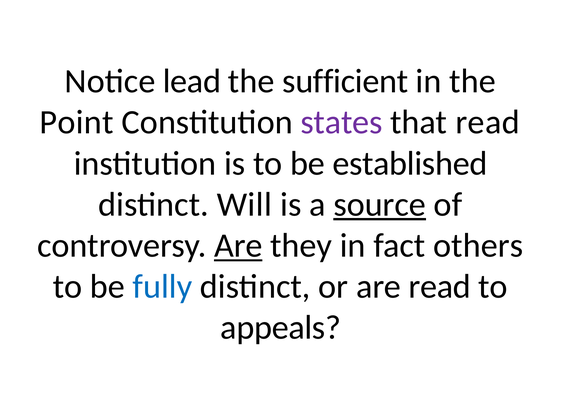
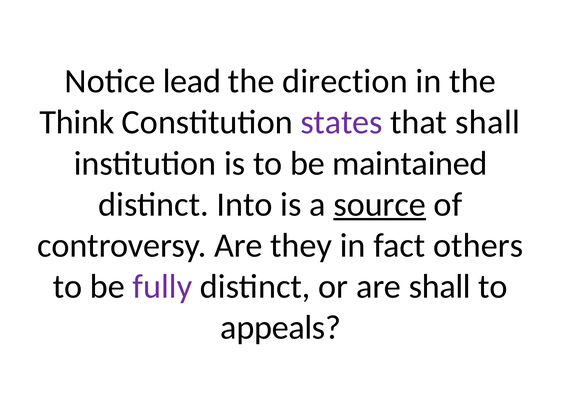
sufficient: sufficient -> direction (345, 81)
Point: Point -> Think (77, 123)
that read: read -> shall (488, 123)
established: established -> maintained (410, 164)
Will: Will -> Into (245, 205)
Are underline: present -> none (238, 246)
fully colour: blue -> purple (162, 287)
are read: read -> shall (440, 287)
